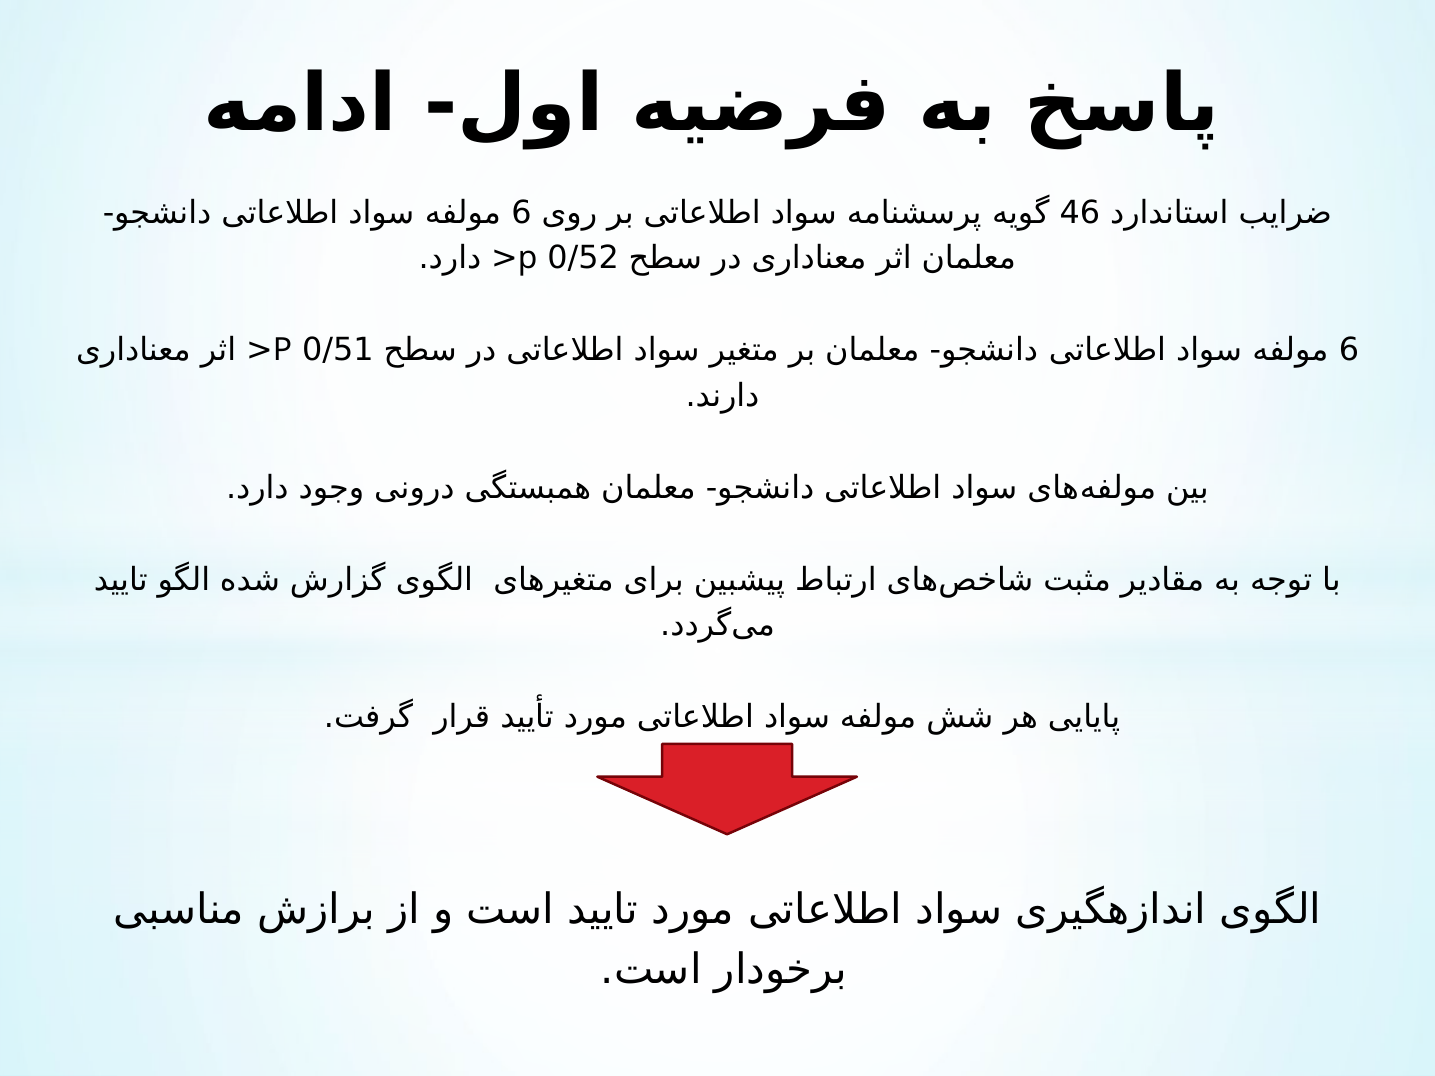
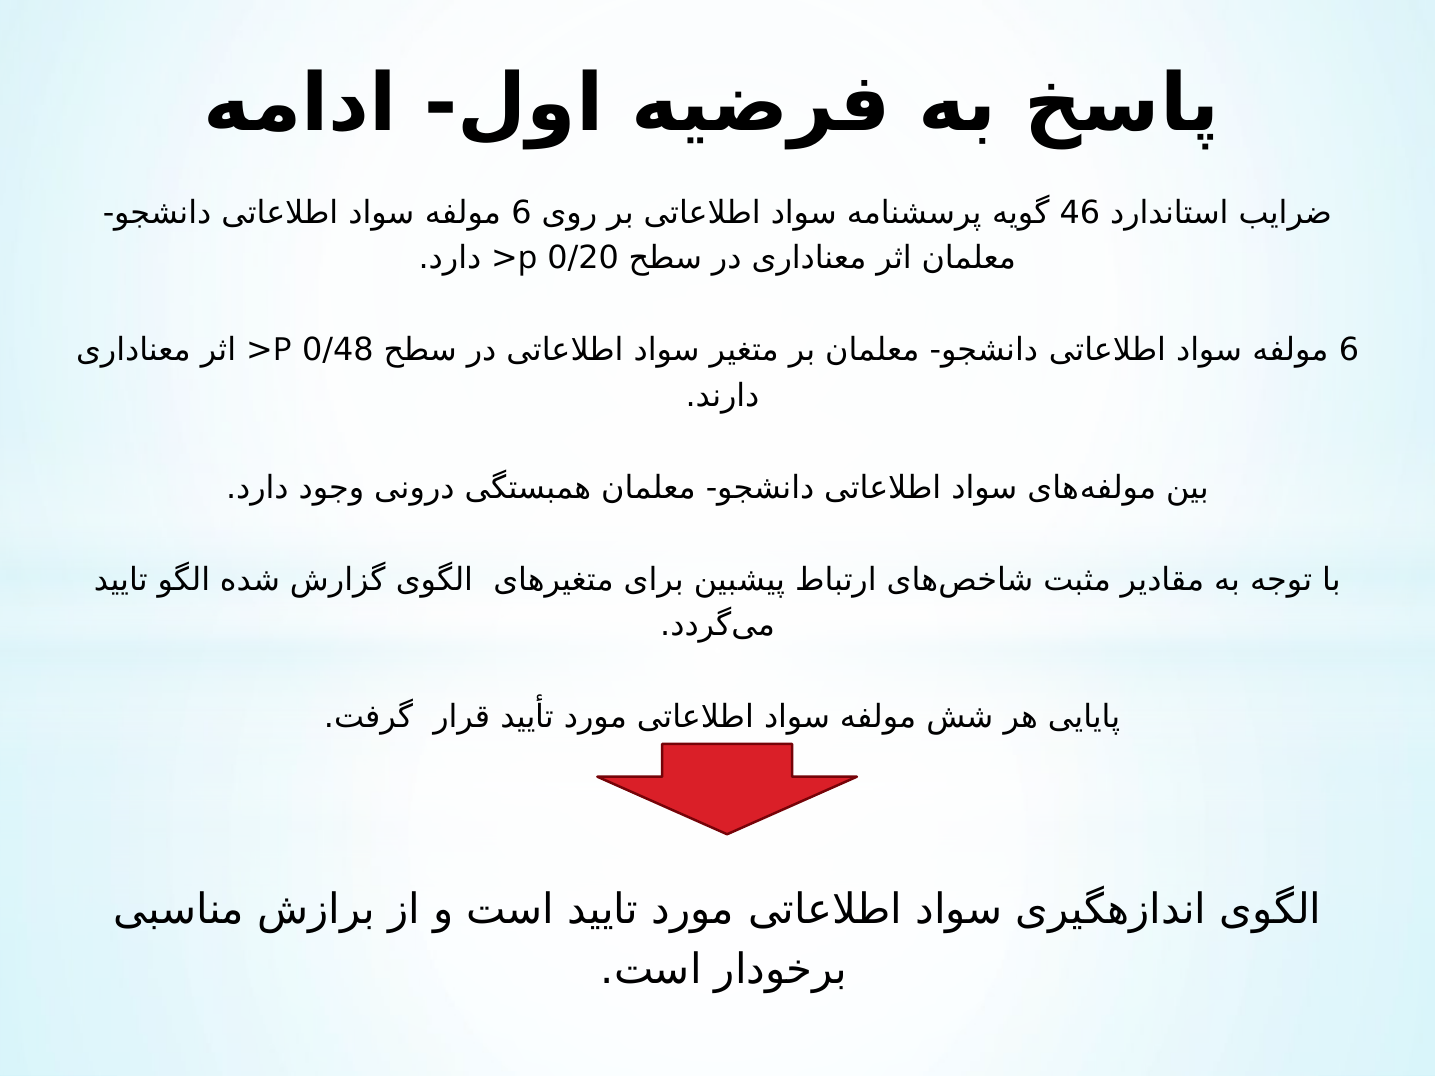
0/52: 0/52 -> 0/20 (583, 259)
0/51: 0/51 -> 0/48 (338, 350)
